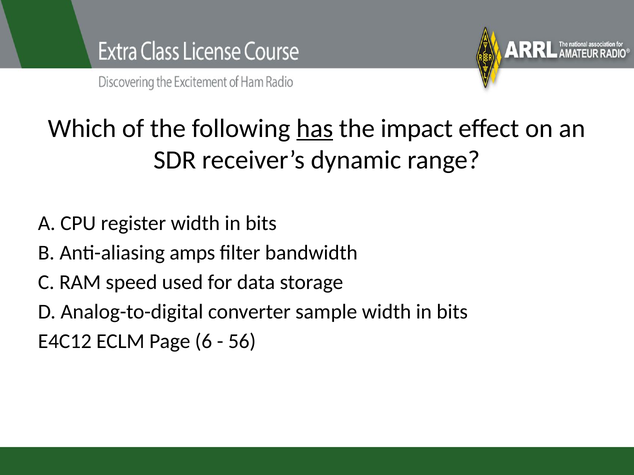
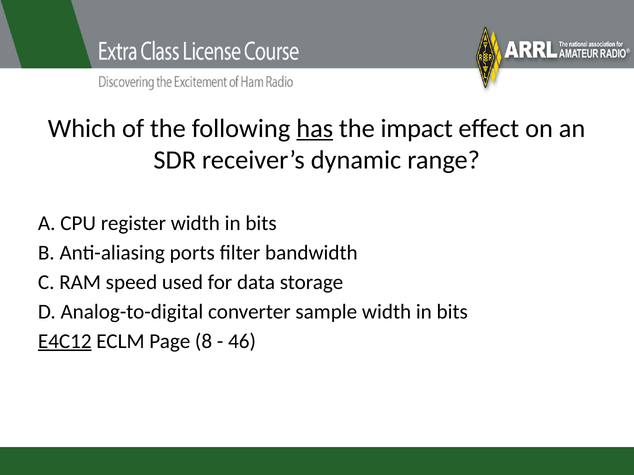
amps: amps -> ports (192, 253)
E4C12 underline: none -> present (65, 342)
6: 6 -> 8 (204, 342)
56: 56 -> 46 (242, 342)
